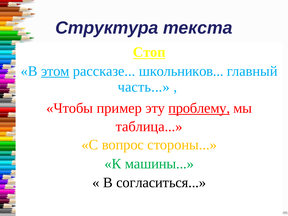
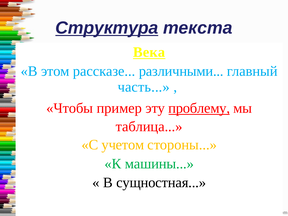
Структура underline: none -> present (107, 28)
Стоп: Стоп -> Века (149, 52)
этом underline: present -> none (55, 71)
школьников: школьников -> различными (181, 71)
вопрос: вопрос -> учетом (123, 145)
согласиться: согласиться -> сущностная (161, 182)
